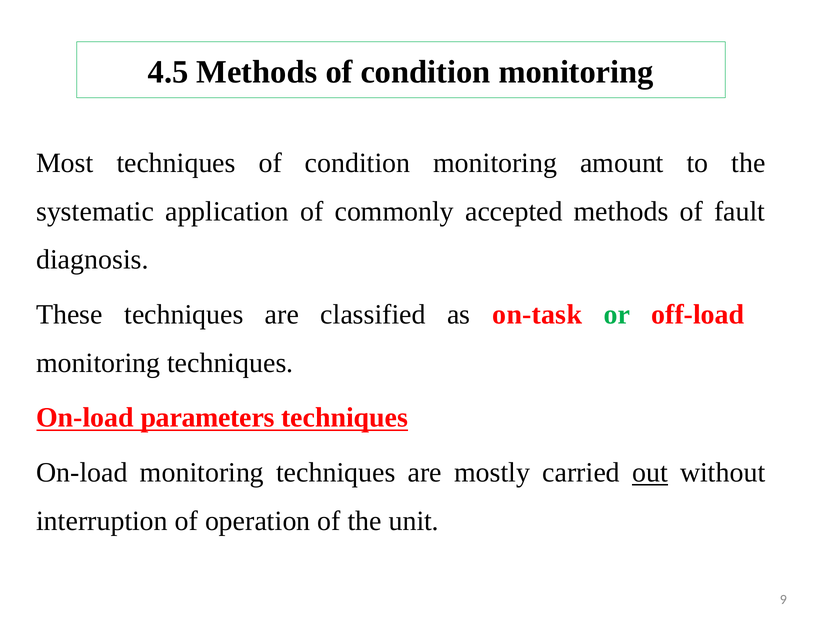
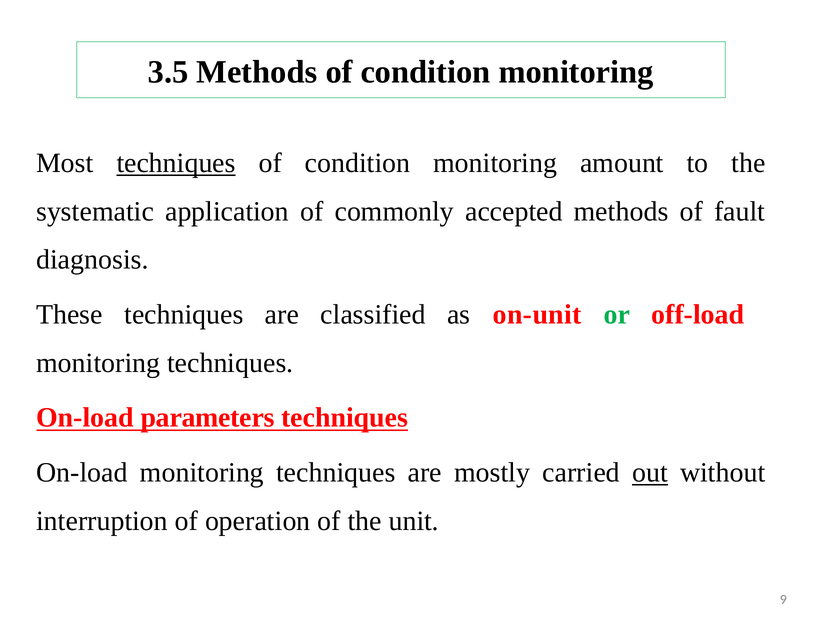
4.5: 4.5 -> 3.5 (168, 72)
techniques underline: none -> present (176, 163)
on-task: on-task -> on-unit (537, 314)
